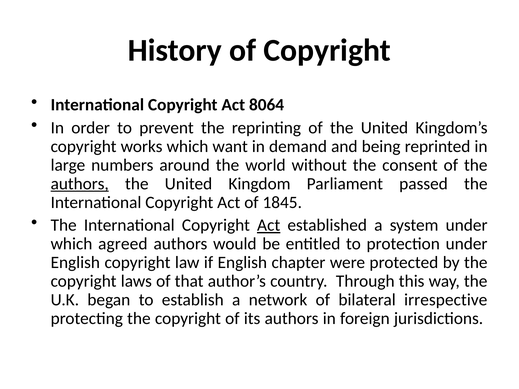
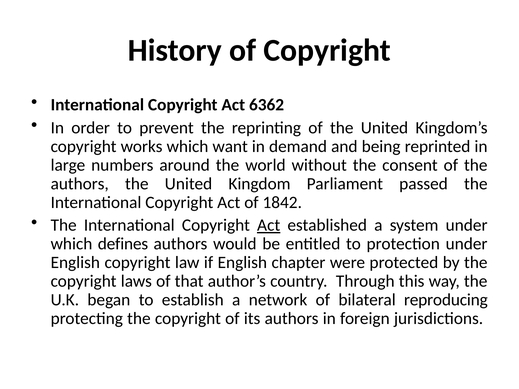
8064: 8064 -> 6362 (267, 105)
authors underline: present -> none (80, 184)
1845: 1845 -> 1842 (282, 203)
agreed: agreed -> defines (123, 244)
irrespective: irrespective -> reproducing (446, 300)
